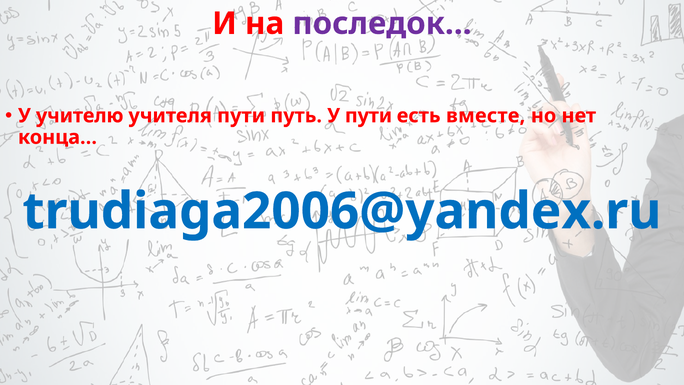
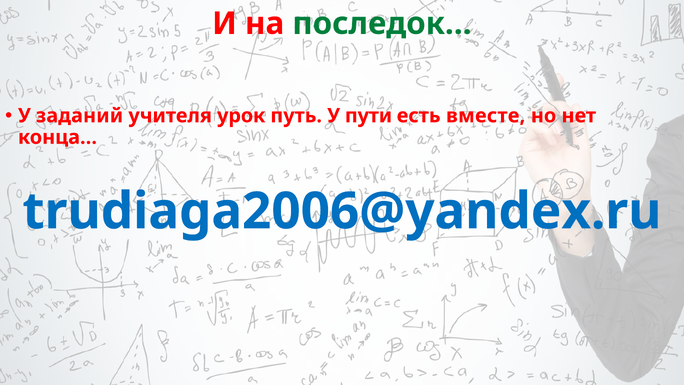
последок… colour: purple -> green (382, 24)
учителю: учителю -> заданий (80, 116)
учителя пути: пути -> урок (241, 116)
